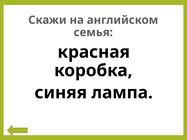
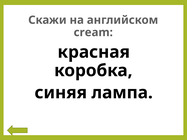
семья: семья -> cream (93, 32)
